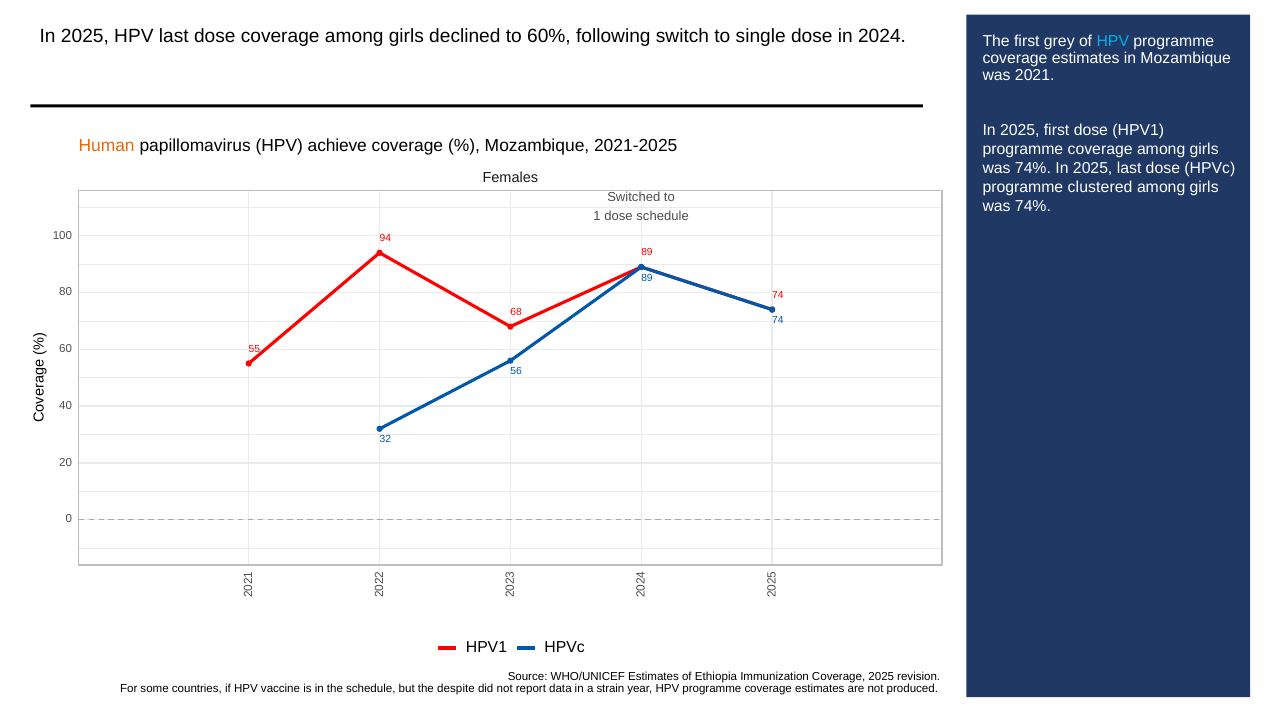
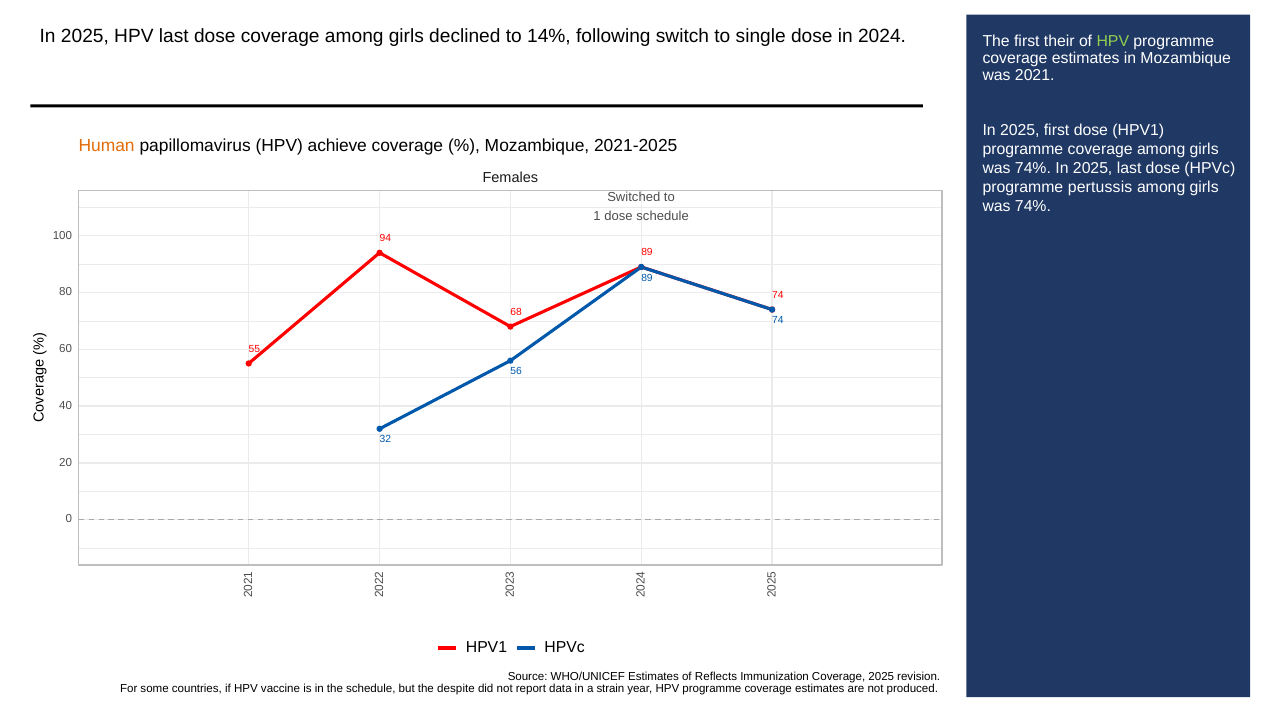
60%: 60% -> 14% (549, 36)
grey: grey -> their (1059, 42)
HPV colour: light blue -> light green (1113, 42)
clustered: clustered -> pertussis (1100, 188)
Ethiopia: Ethiopia -> Reflects (716, 676)
